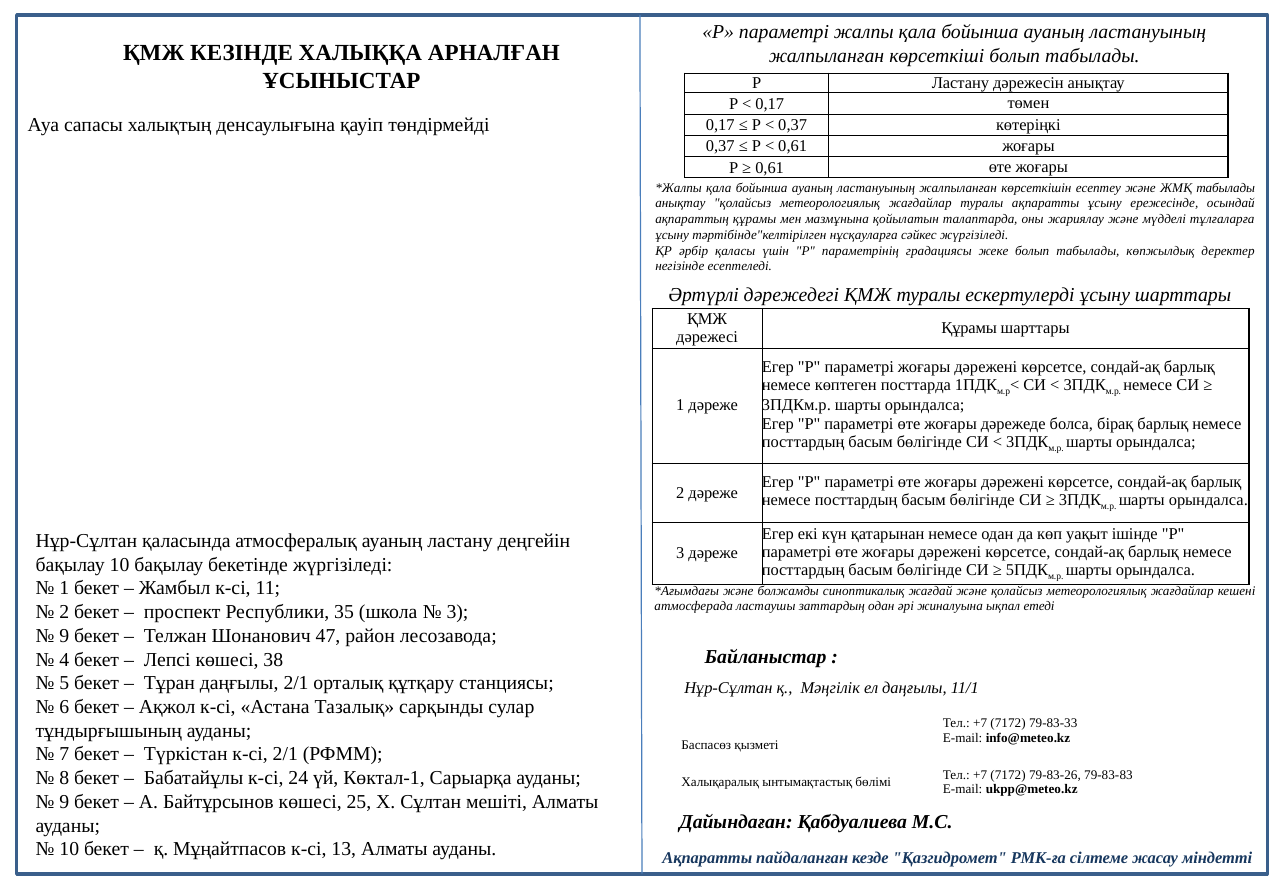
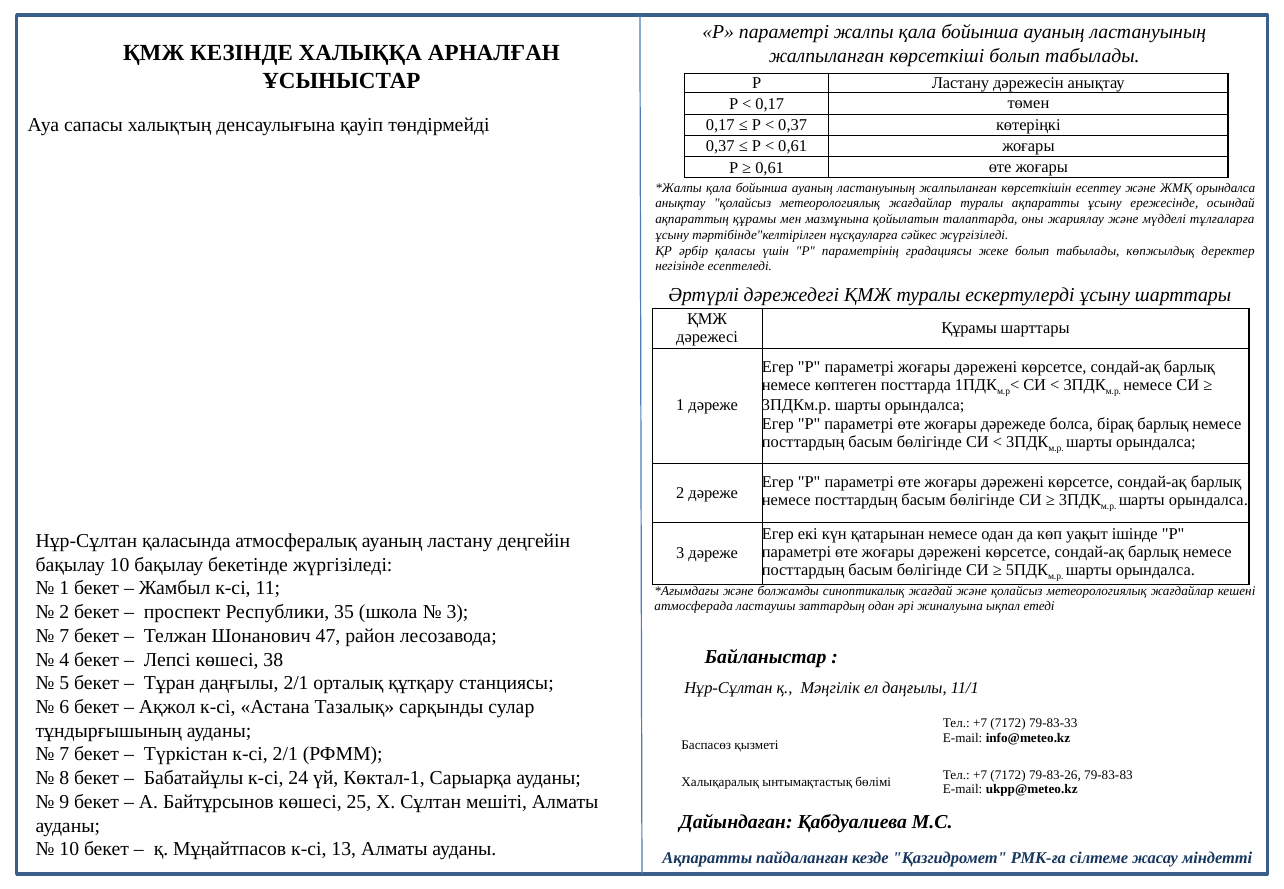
ЖМҚ табылады: табылады -> орындалса (1226, 188)
9: 9 -> 7 (64, 636)
